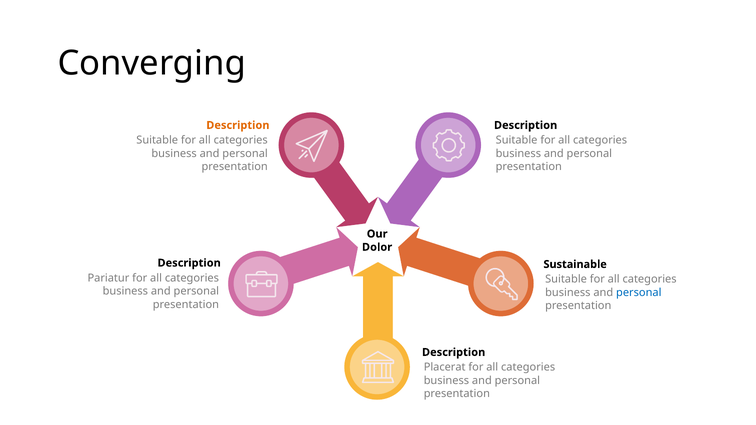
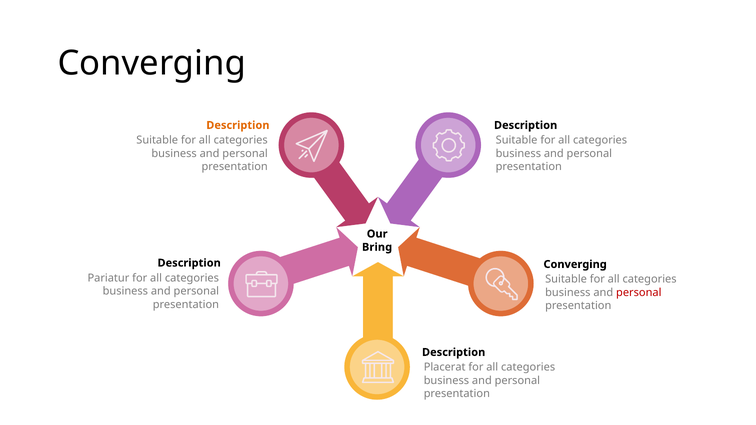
Dolor: Dolor -> Bring (377, 247)
Sustainable: Sustainable -> Converging (575, 264)
personal colour: blue -> red (639, 293)
